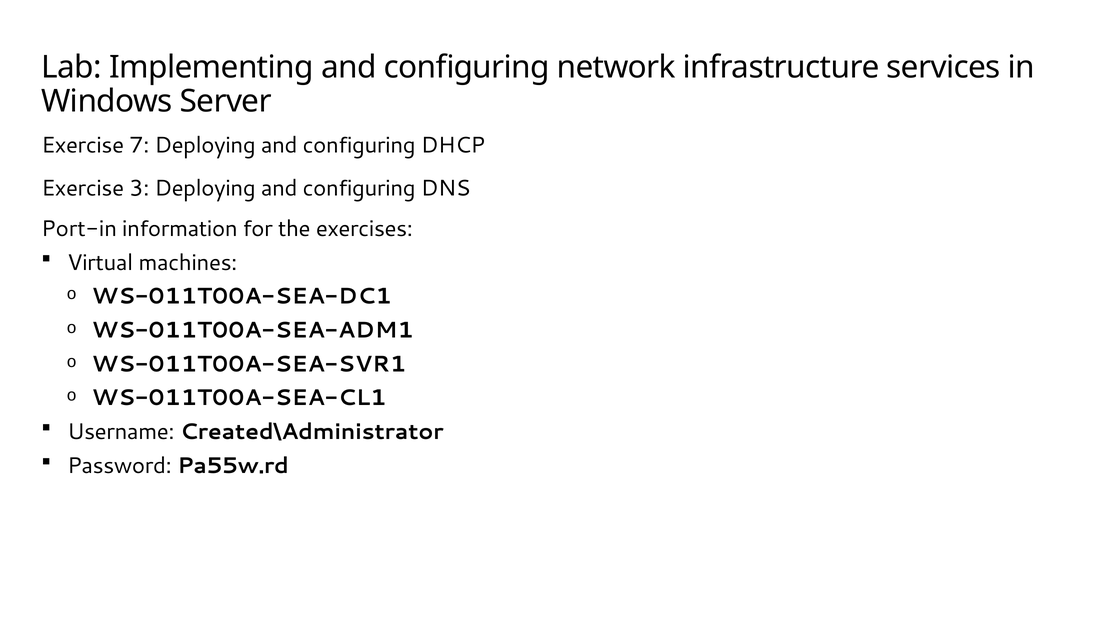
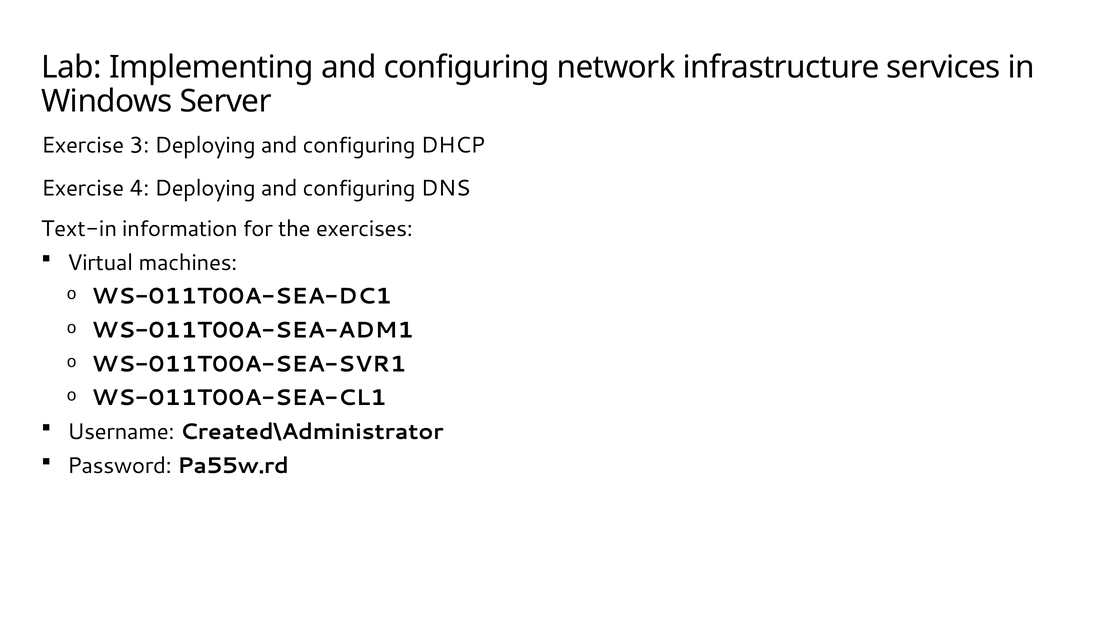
7: 7 -> 3 (139, 145)
3: 3 -> 4 (139, 188)
Port-in: Port-in -> Text-in (79, 229)
